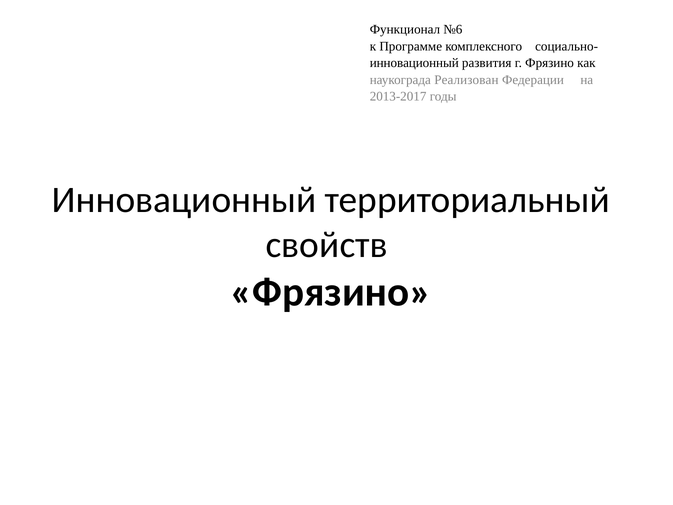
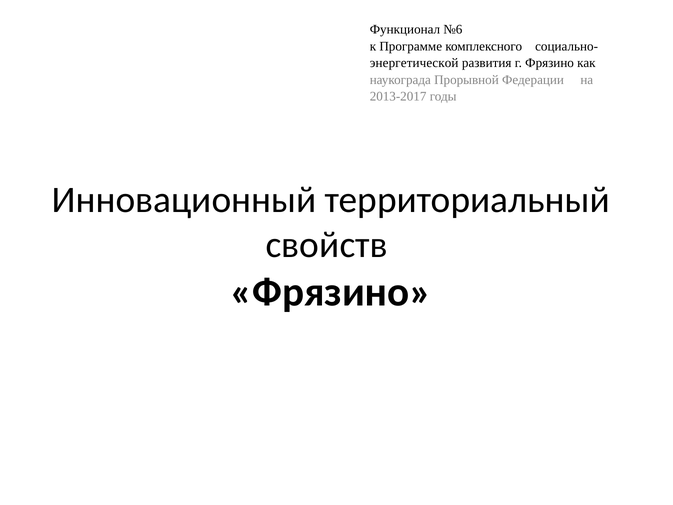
инновационный: инновационный -> энергетической (414, 63)
Реализован: Реализован -> Прорывной (466, 80)
